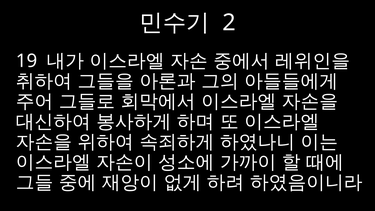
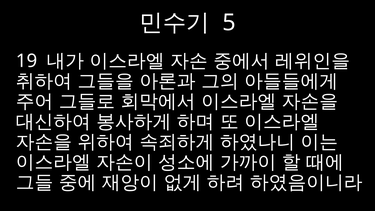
2: 2 -> 5 (229, 23)
